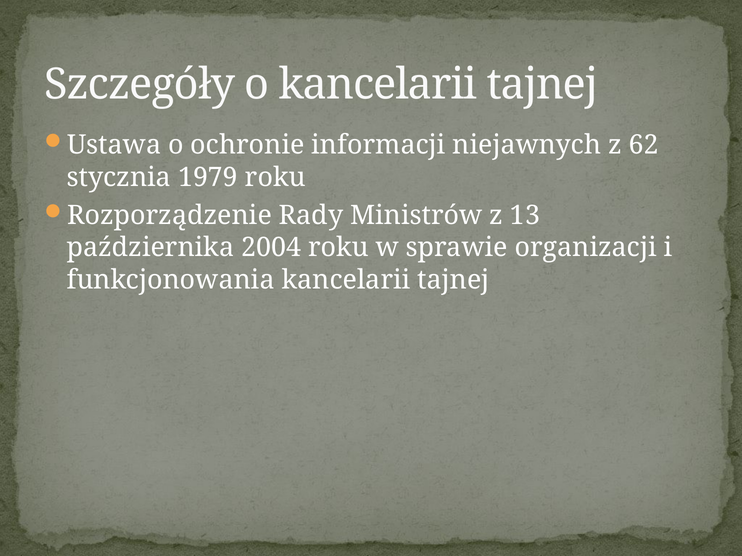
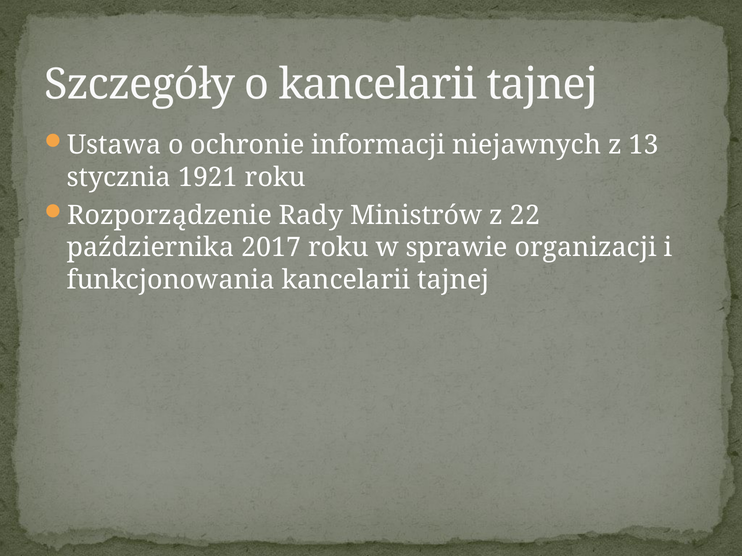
62: 62 -> 13 (644, 145)
1979: 1979 -> 1921 (208, 177)
13: 13 -> 22 (525, 216)
2004: 2004 -> 2017 (271, 248)
